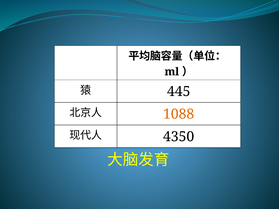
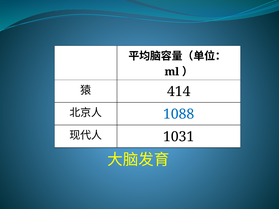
445: 445 -> 414 (179, 92)
1088 colour: orange -> blue (179, 114)
4350: 4350 -> 1031 (179, 137)
